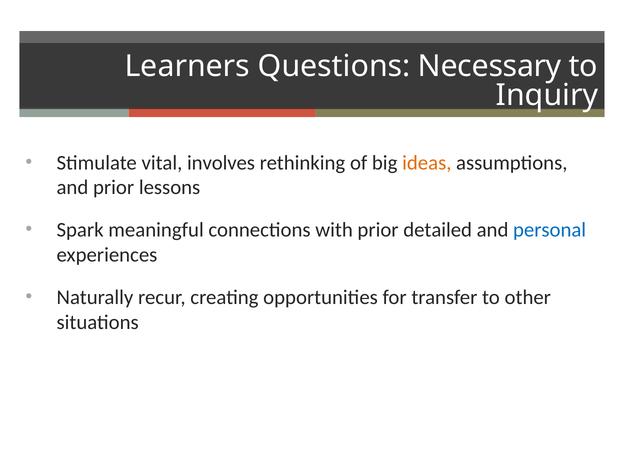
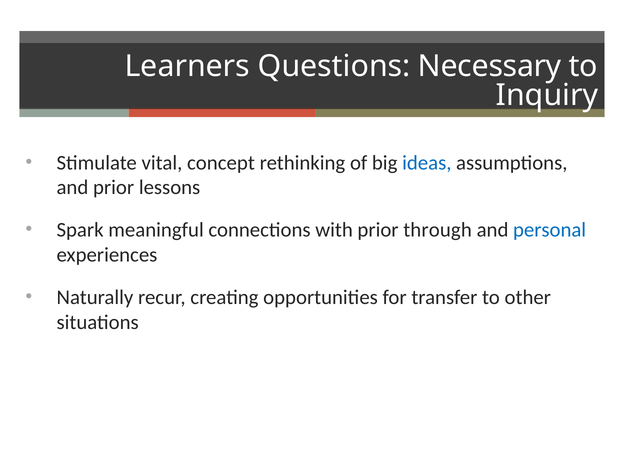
involves: involves -> concept (221, 163)
ideas colour: orange -> blue (427, 163)
detailed: detailed -> through (438, 230)
